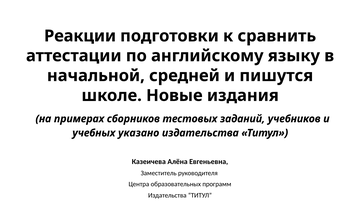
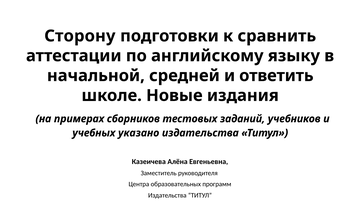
Реакции: Реакции -> Сторону (80, 36)
пишутся: пишутся -> ответить (276, 75)
